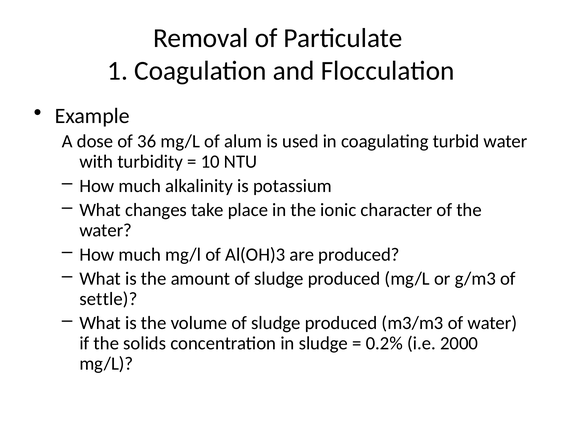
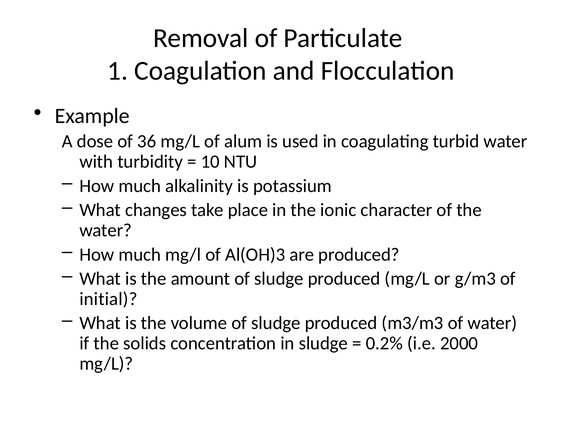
settle: settle -> initial (108, 299)
